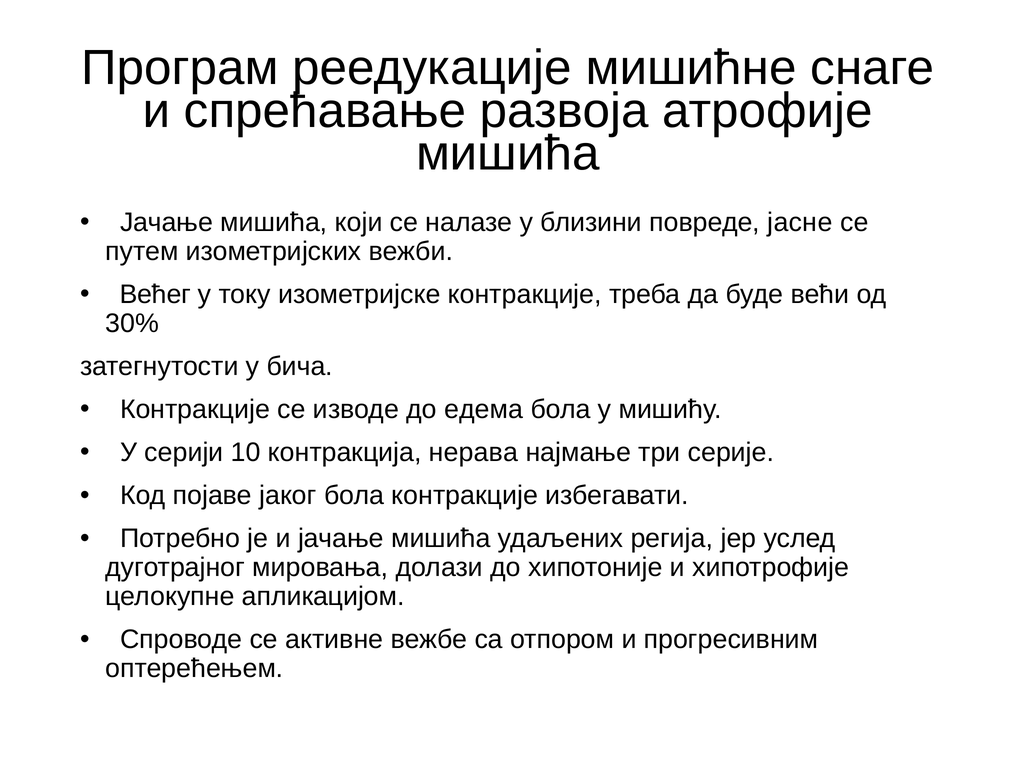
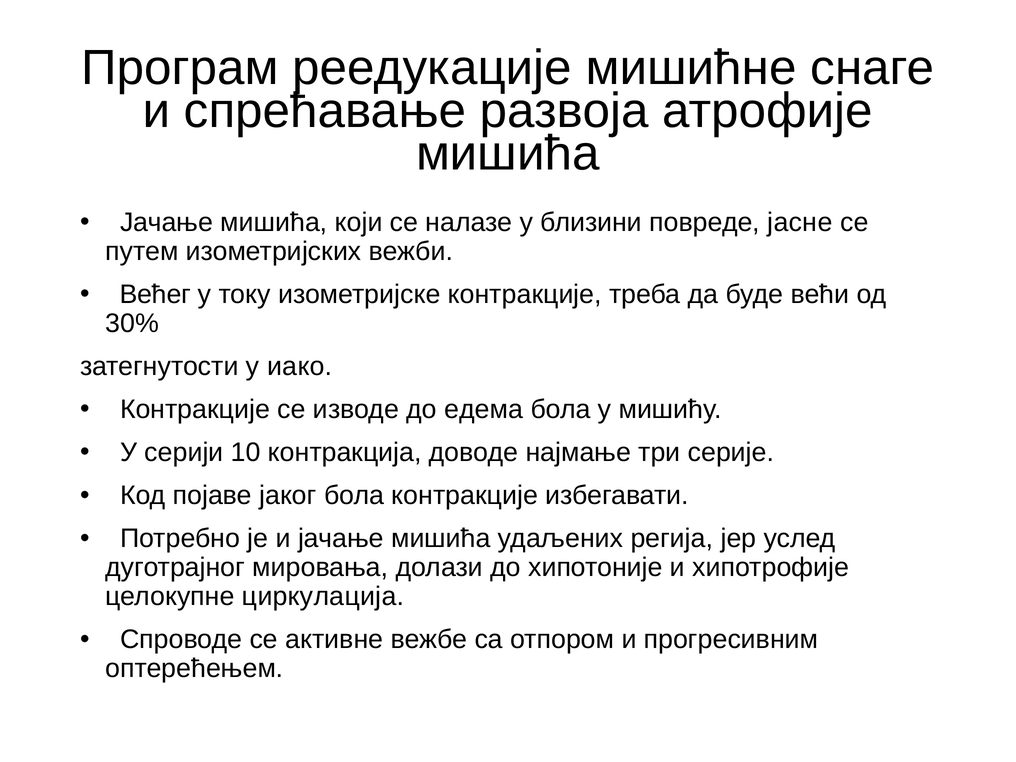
бича: бича -> иако (300, 366)
нерава: нерава -> доводе (474, 452)
апликацијом: апликацијом -> циркулација (323, 597)
